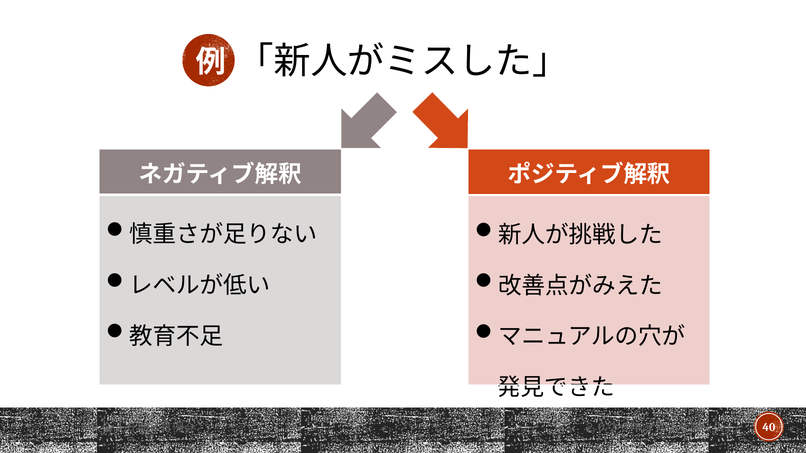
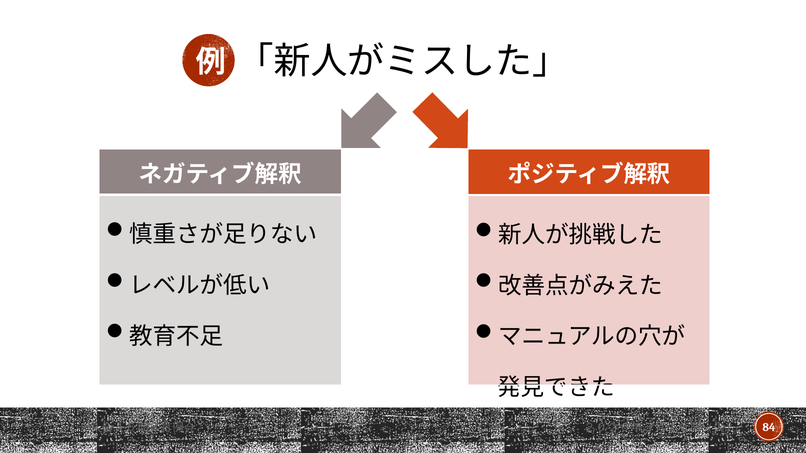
40: 40 -> 84 (769, 428)
